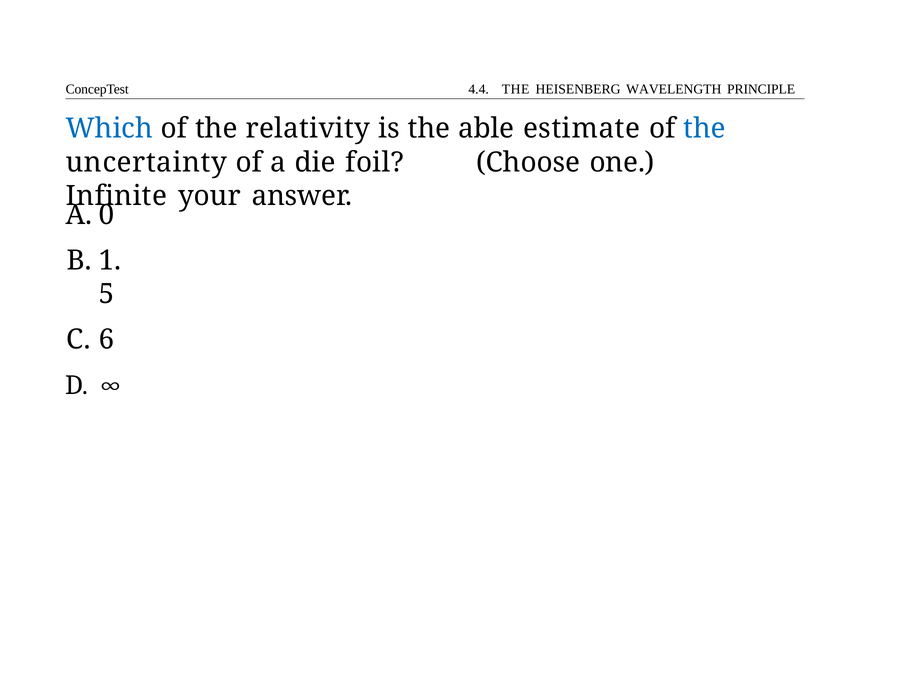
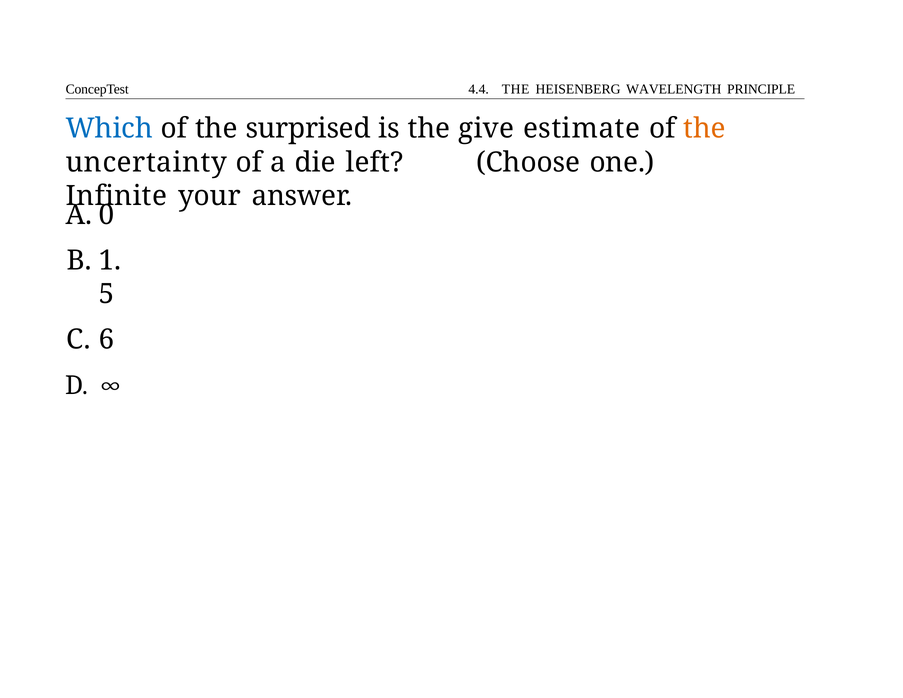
relativity: relativity -> surprised (308, 128)
able: able -> give (486, 128)
the colour: blue -> orange (704, 128)
foil: foil -> left (375, 162)
